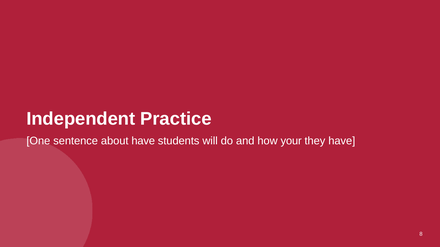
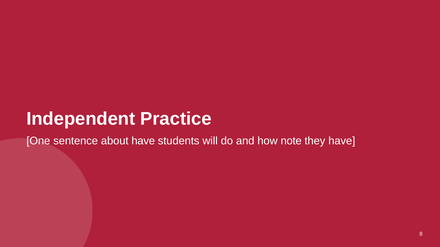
your: your -> note (291, 141)
